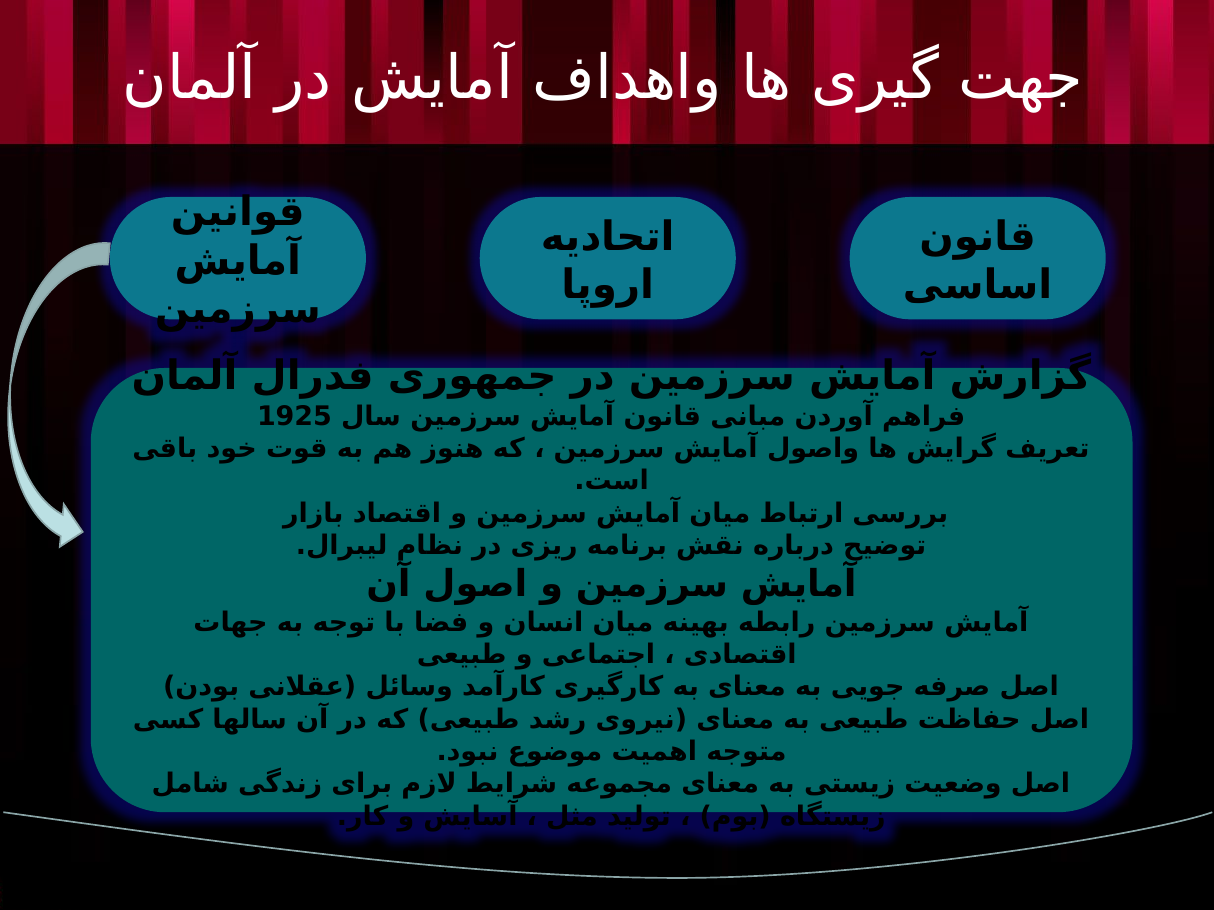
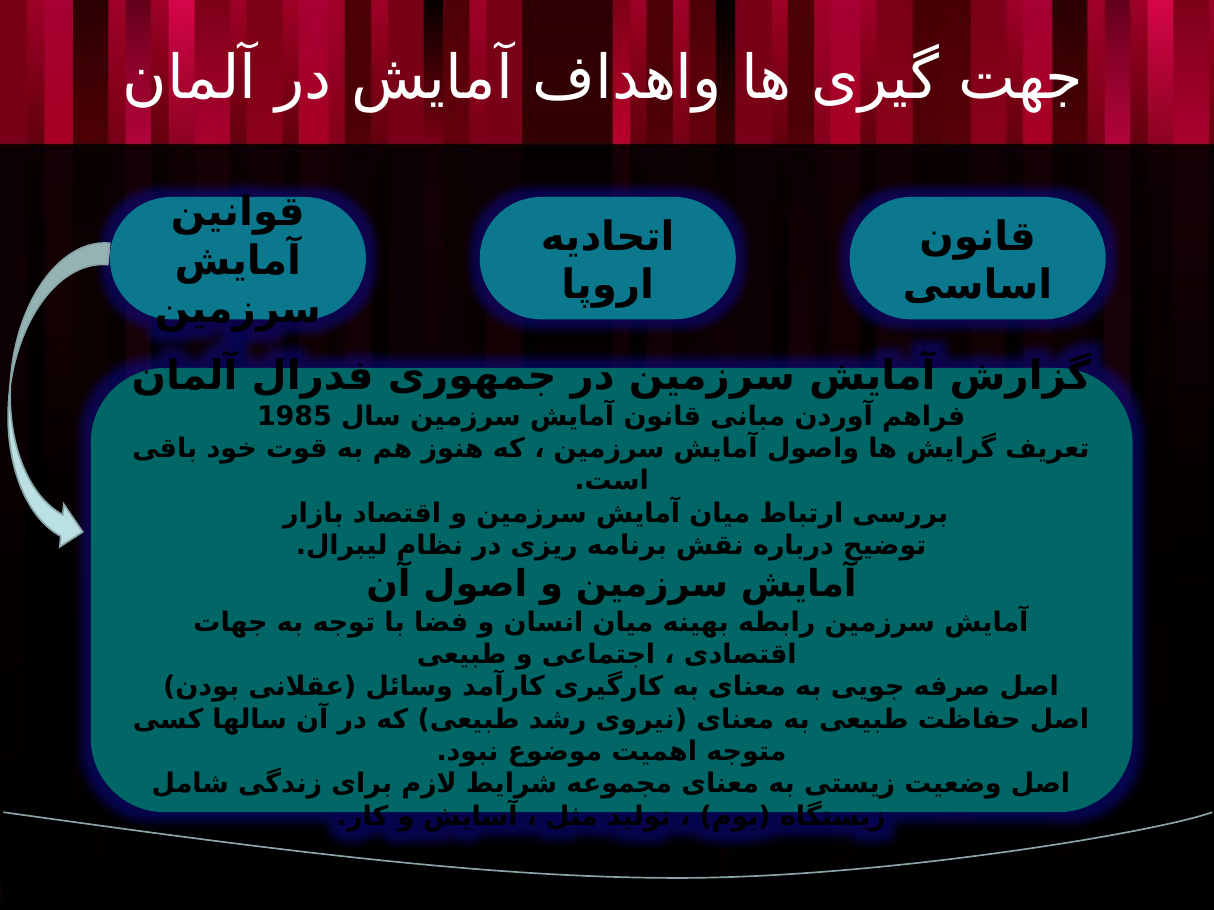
1925: 1925 -> 1985 (294, 416)
